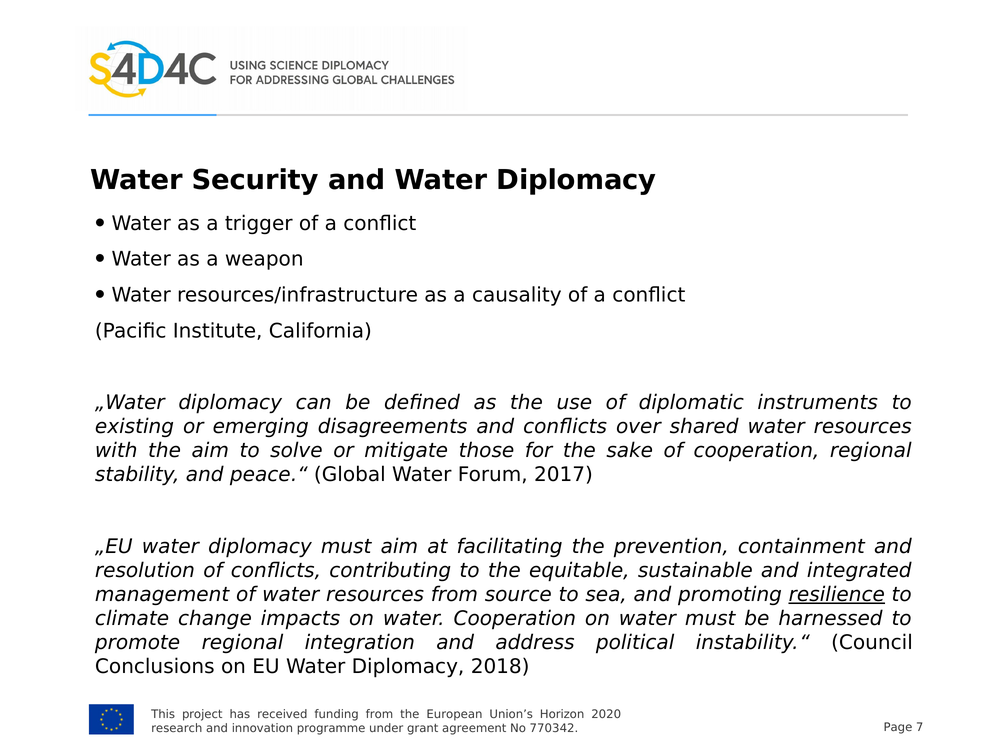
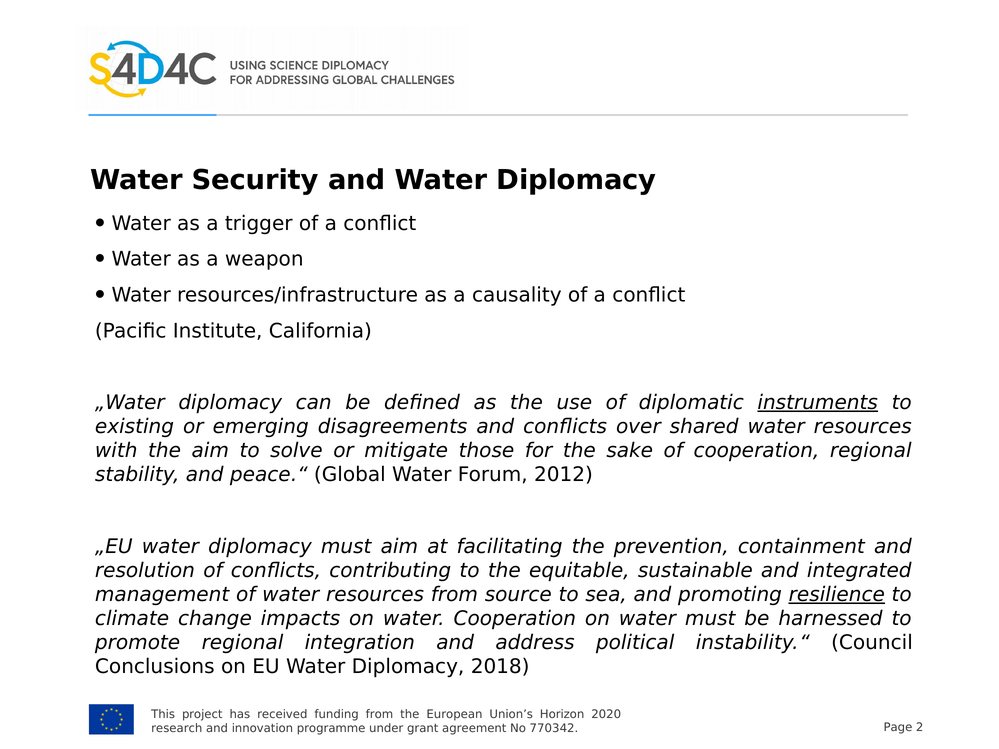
instruments underline: none -> present (818, 403)
2017: 2017 -> 2012 (564, 475)
7: 7 -> 2 (920, 727)
